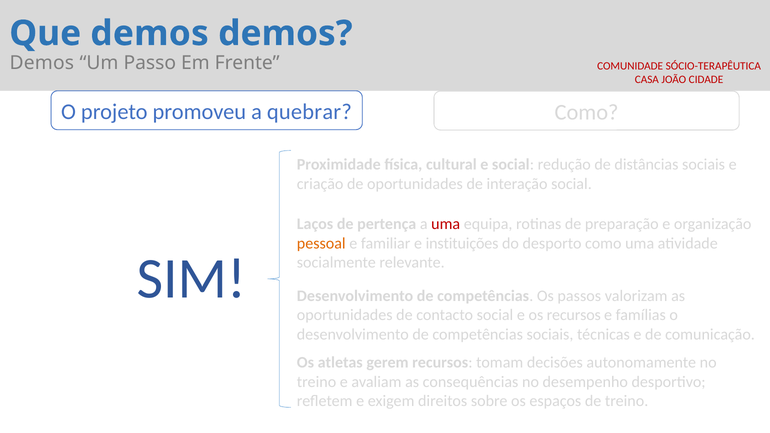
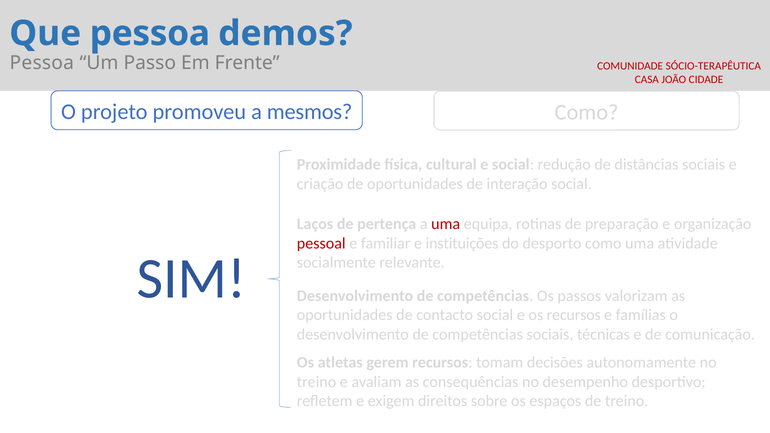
Que demos: demos -> pessoa (150, 33)
Demos: Demos -> Pessoa (42, 63)
quebrar: quebrar -> mesmos (310, 112)
pessoal colour: orange -> red (321, 243)
